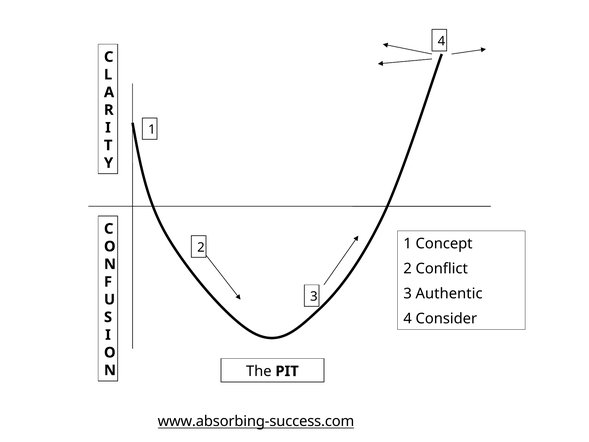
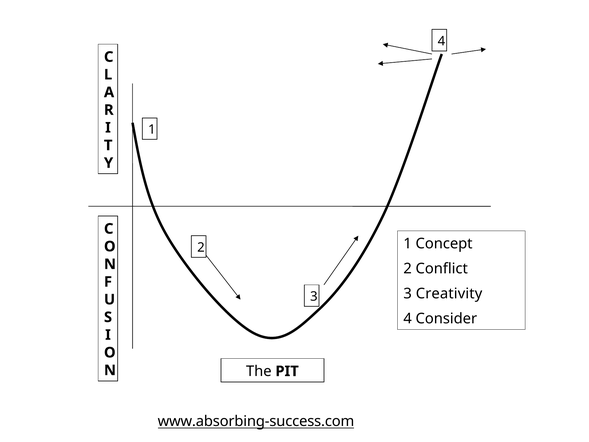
Authentic: Authentic -> Creativity (449, 294)
